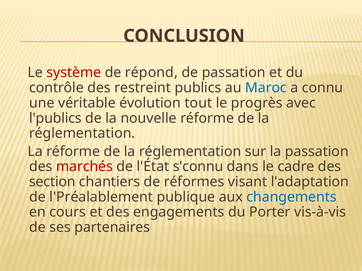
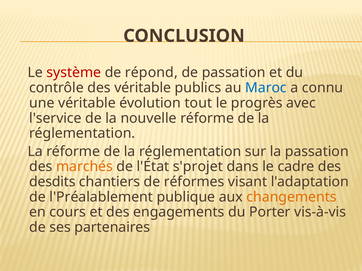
des restreint: restreint -> véritable (143, 88)
l'publics: l'publics -> l'service (55, 118)
marchés colour: red -> orange (84, 167)
s'connu: s'connu -> s'projet (198, 167)
section: section -> desdits (52, 182)
changements colour: blue -> orange (292, 197)
